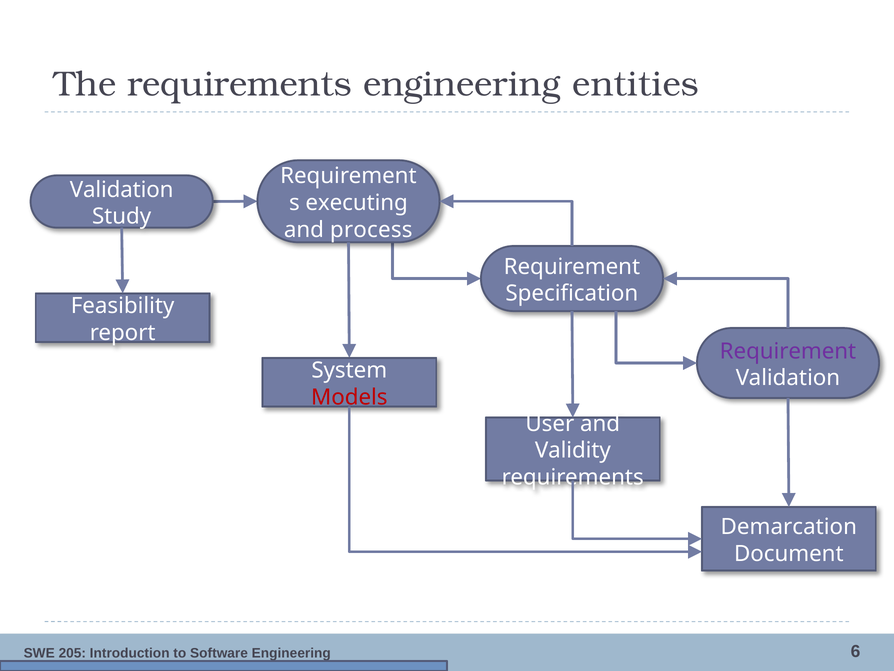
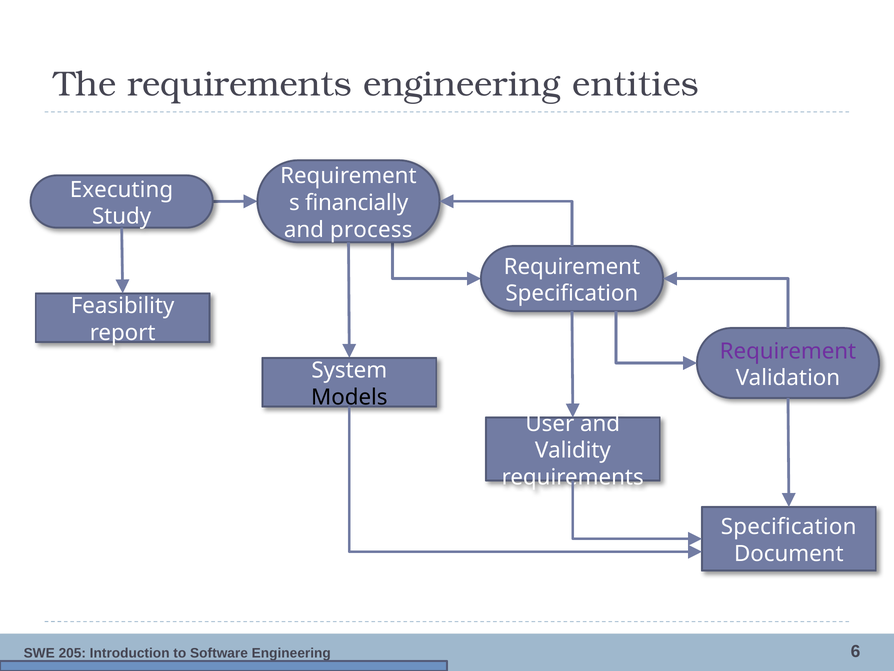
Validation: Validation -> Executing (122, 189)
executing: executing -> financially (357, 203)
Models colour: red -> black (349, 397)
Demarcation: Demarcation -> Specification (789, 527)
